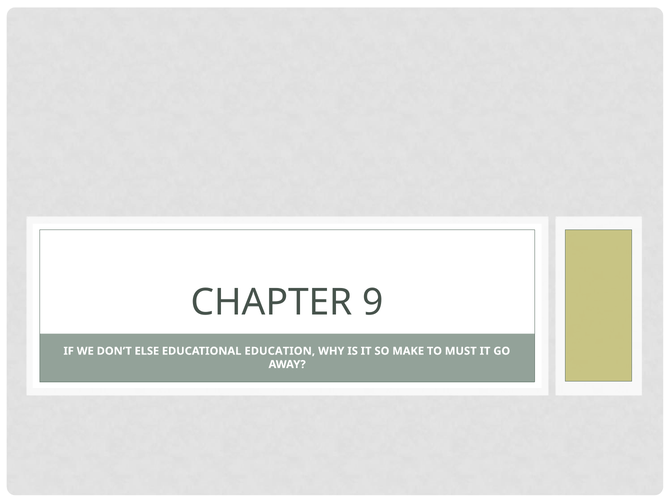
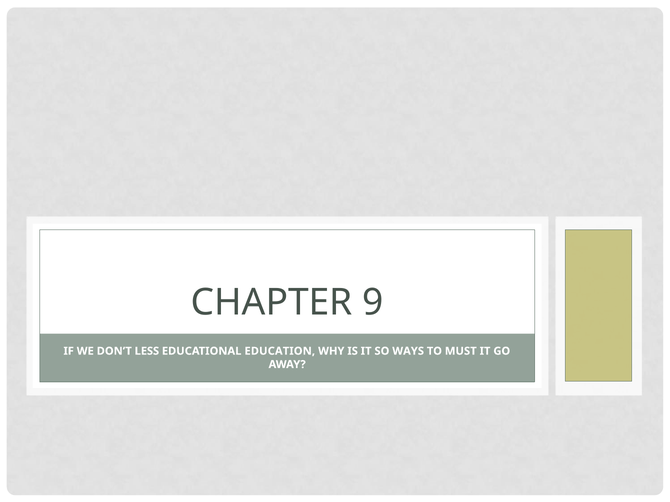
ELSE: ELSE -> LESS (147, 351)
MAKE: MAKE -> WAYS (408, 351)
